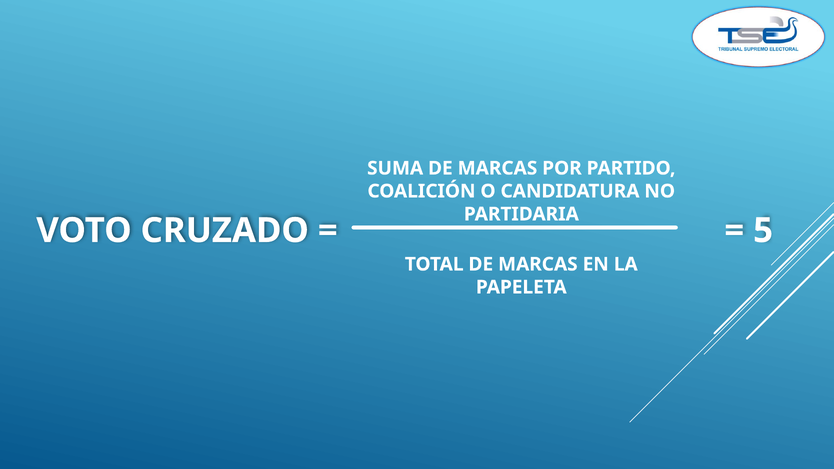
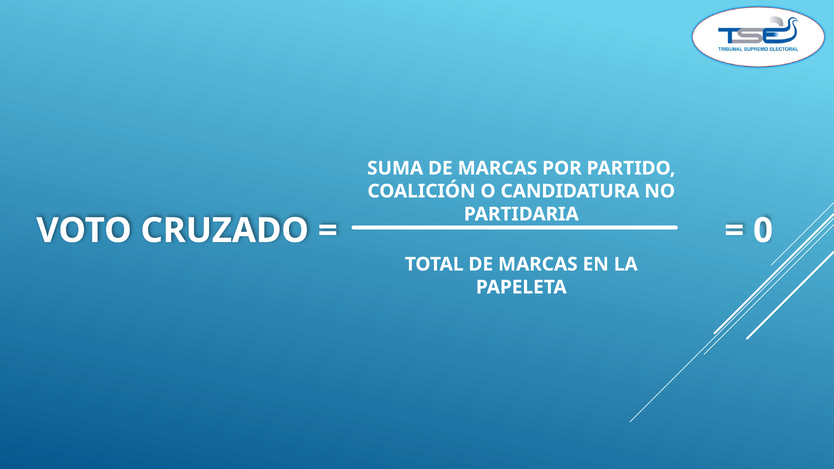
5: 5 -> 0 (763, 231)
